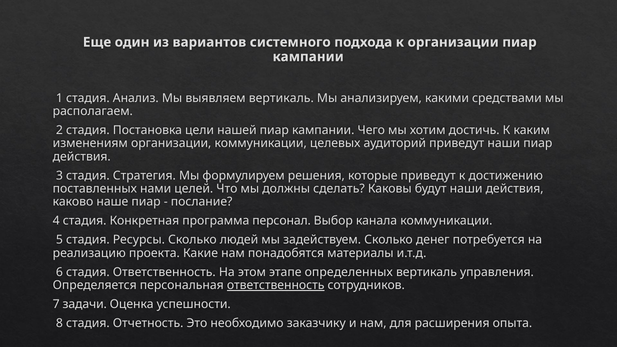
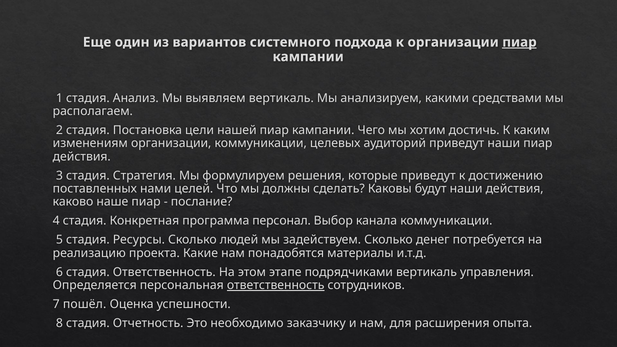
пиар underline: none -> present (519, 42)
определенных: определенных -> подрядчиками (349, 272)
задачи: задачи -> пошёл (85, 304)
